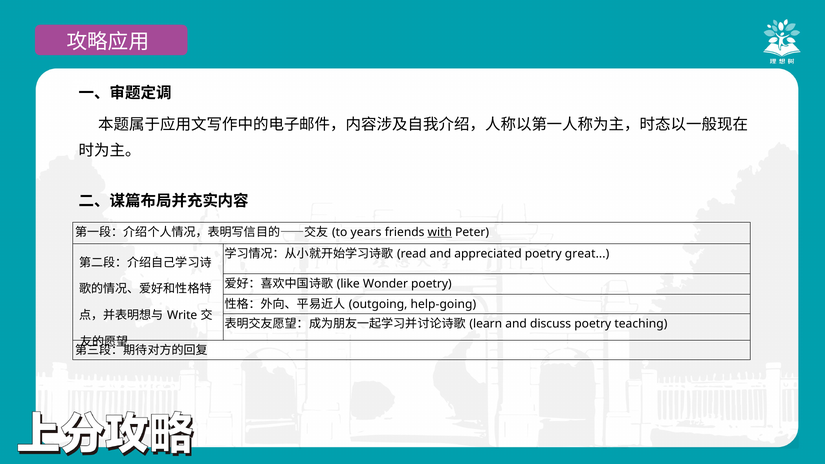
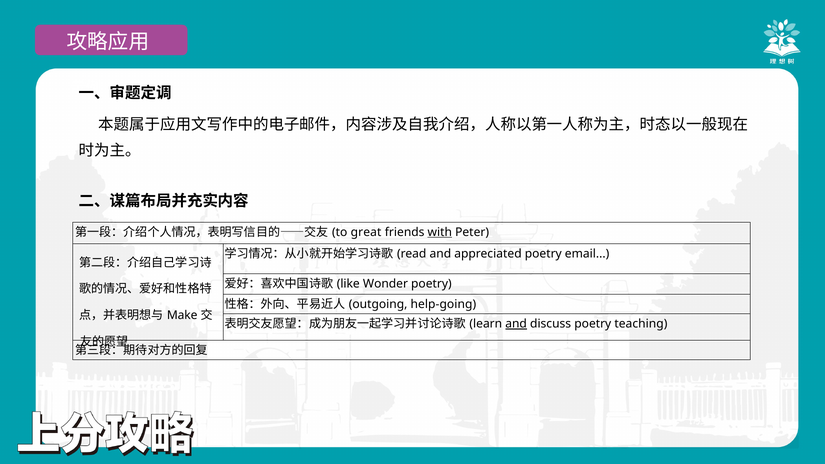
years: years -> great (366, 232)
great: great -> email (587, 254)
Write: Write -> Make (182, 315)
and underline: none -> present (516, 324)
